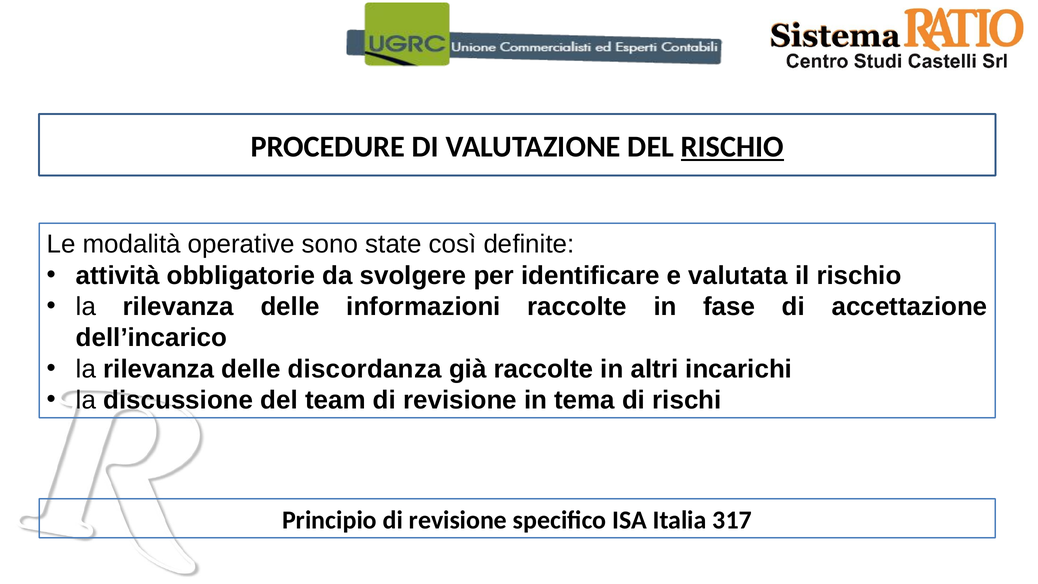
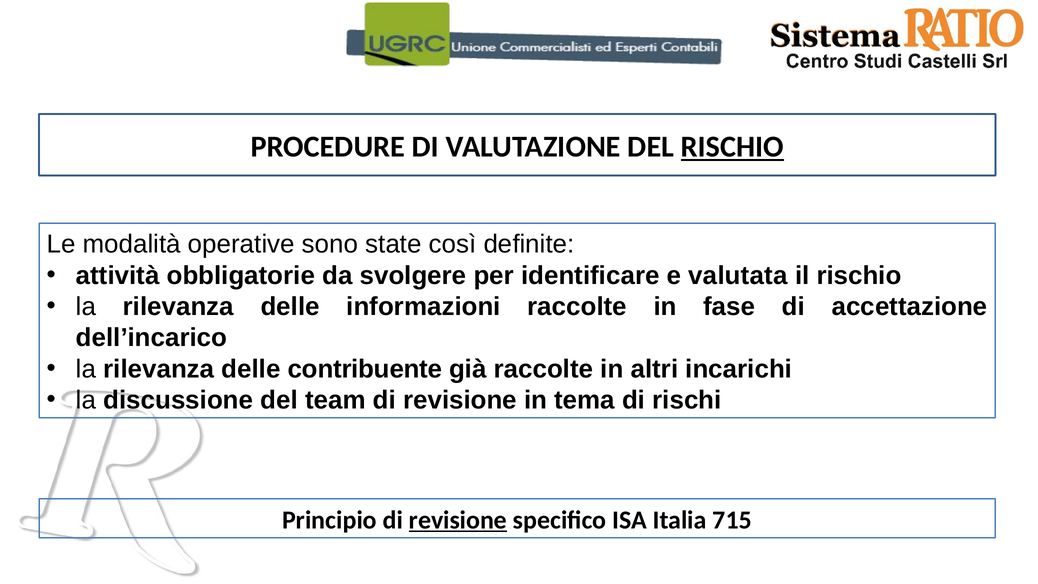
discordanza: discordanza -> contribuente (365, 369)
revisione underline: none -> present (458, 520)
317: 317 -> 715 (732, 520)
